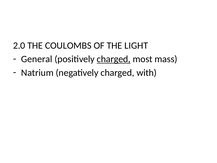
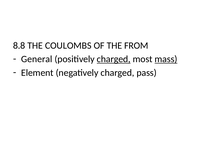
2.0: 2.0 -> 8.8 (19, 46)
LIGHT: LIGHT -> FROM (136, 46)
mass underline: none -> present (166, 59)
Natrium: Natrium -> Element (37, 73)
with: with -> pass (147, 73)
